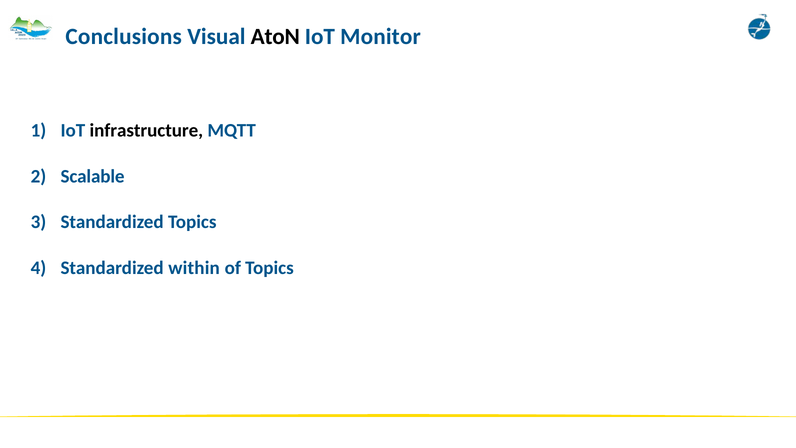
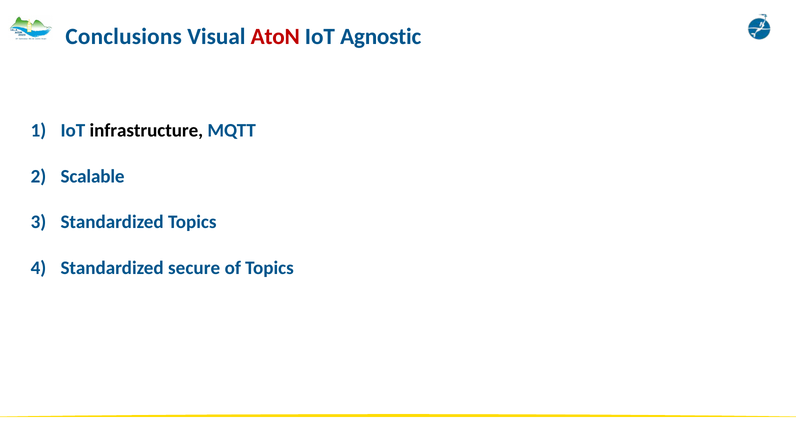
AtoN colour: black -> red (275, 37)
Monitor: Monitor -> Agnostic (381, 37)
within: within -> secure (194, 268)
